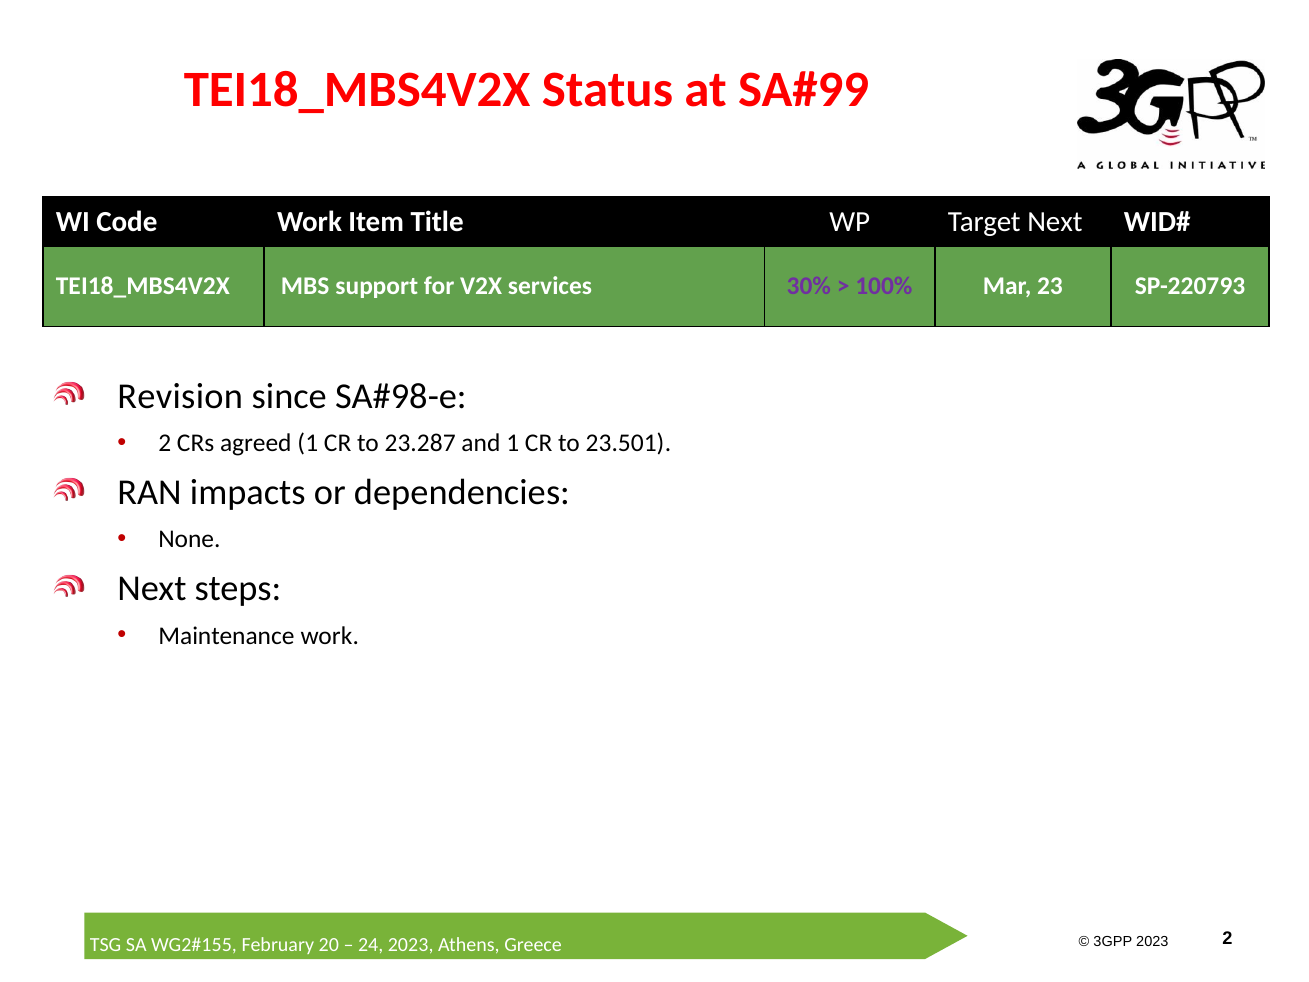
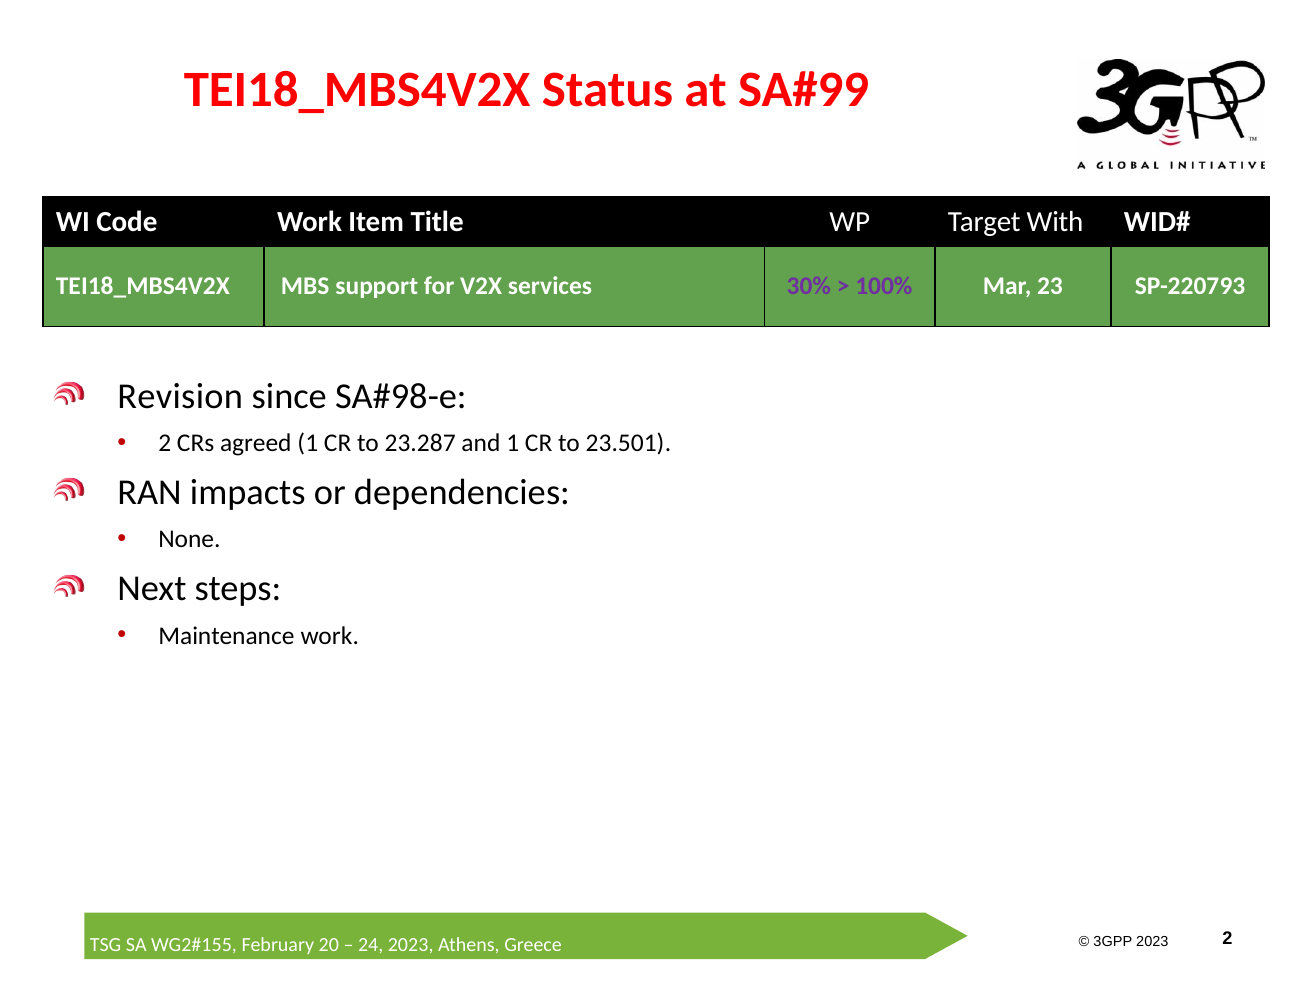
Target Next: Next -> With (1055, 222)
